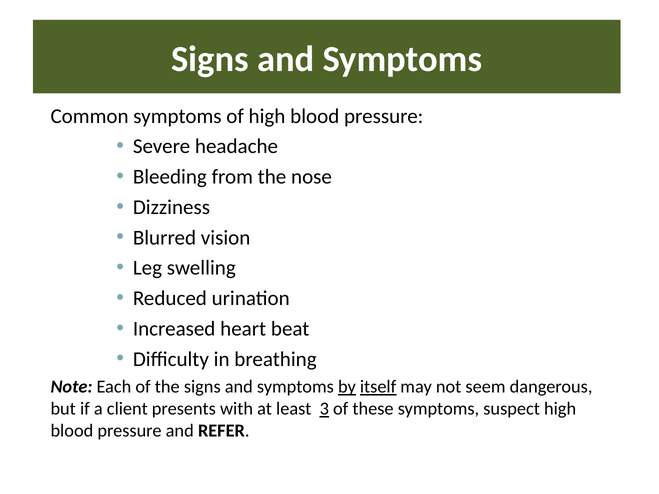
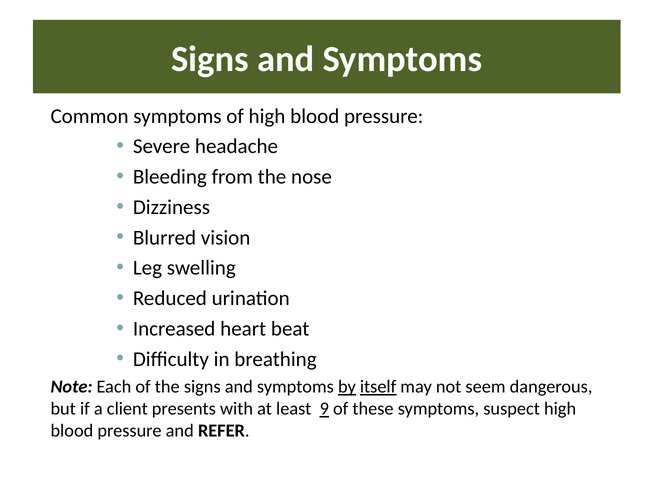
3: 3 -> 9 (324, 409)
